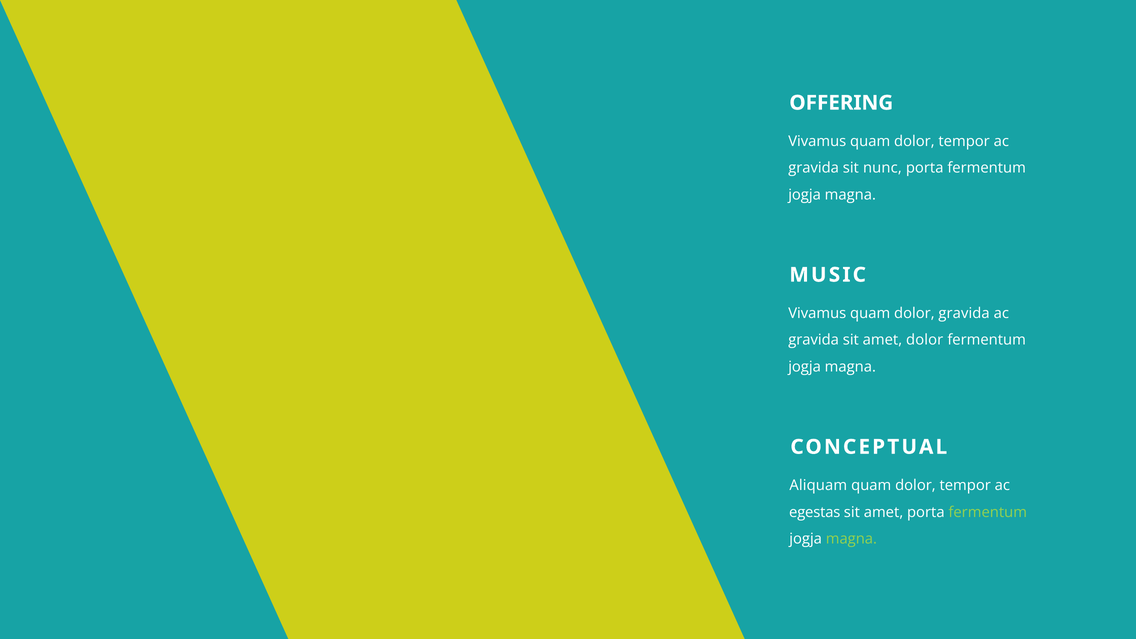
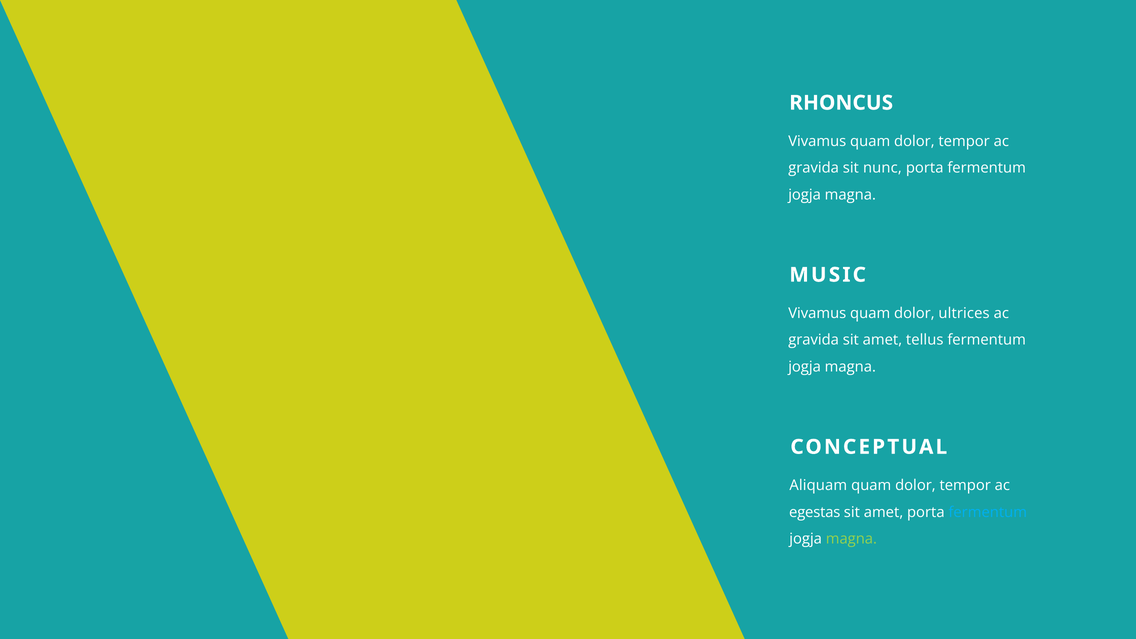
OFFERING: OFFERING -> RHONCUS (841, 103)
dolor gravida: gravida -> ultrices (964, 313)
amet dolor: dolor -> tellus (925, 340)
fermentum colour: light green -> light blue (988, 512)
